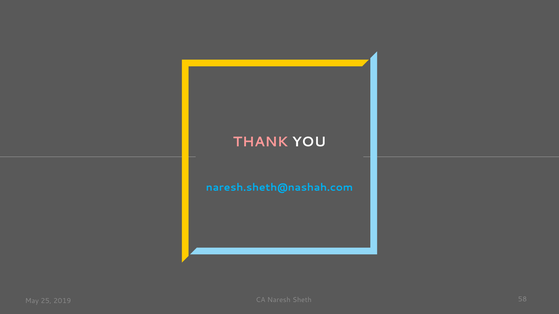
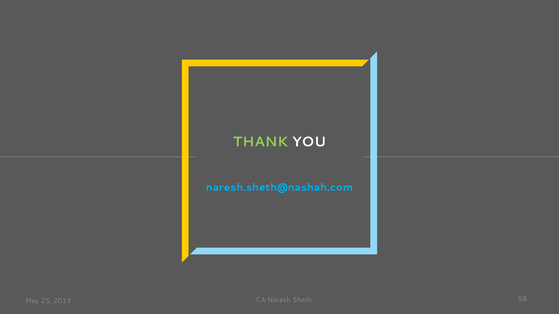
THANK colour: pink -> light green (260, 142)
